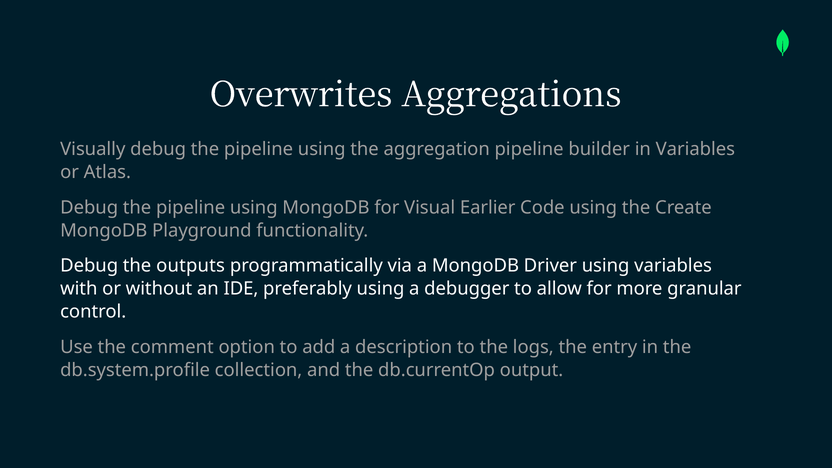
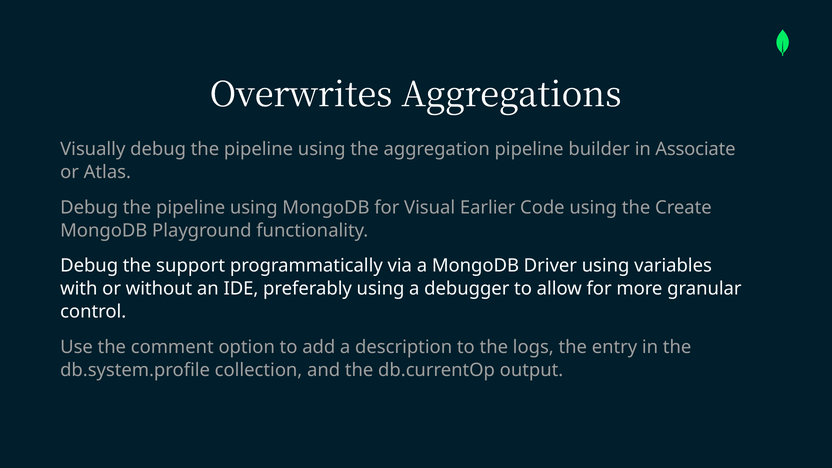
in Variables: Variables -> Associate (695, 149)
outputs: outputs -> support (191, 266)
